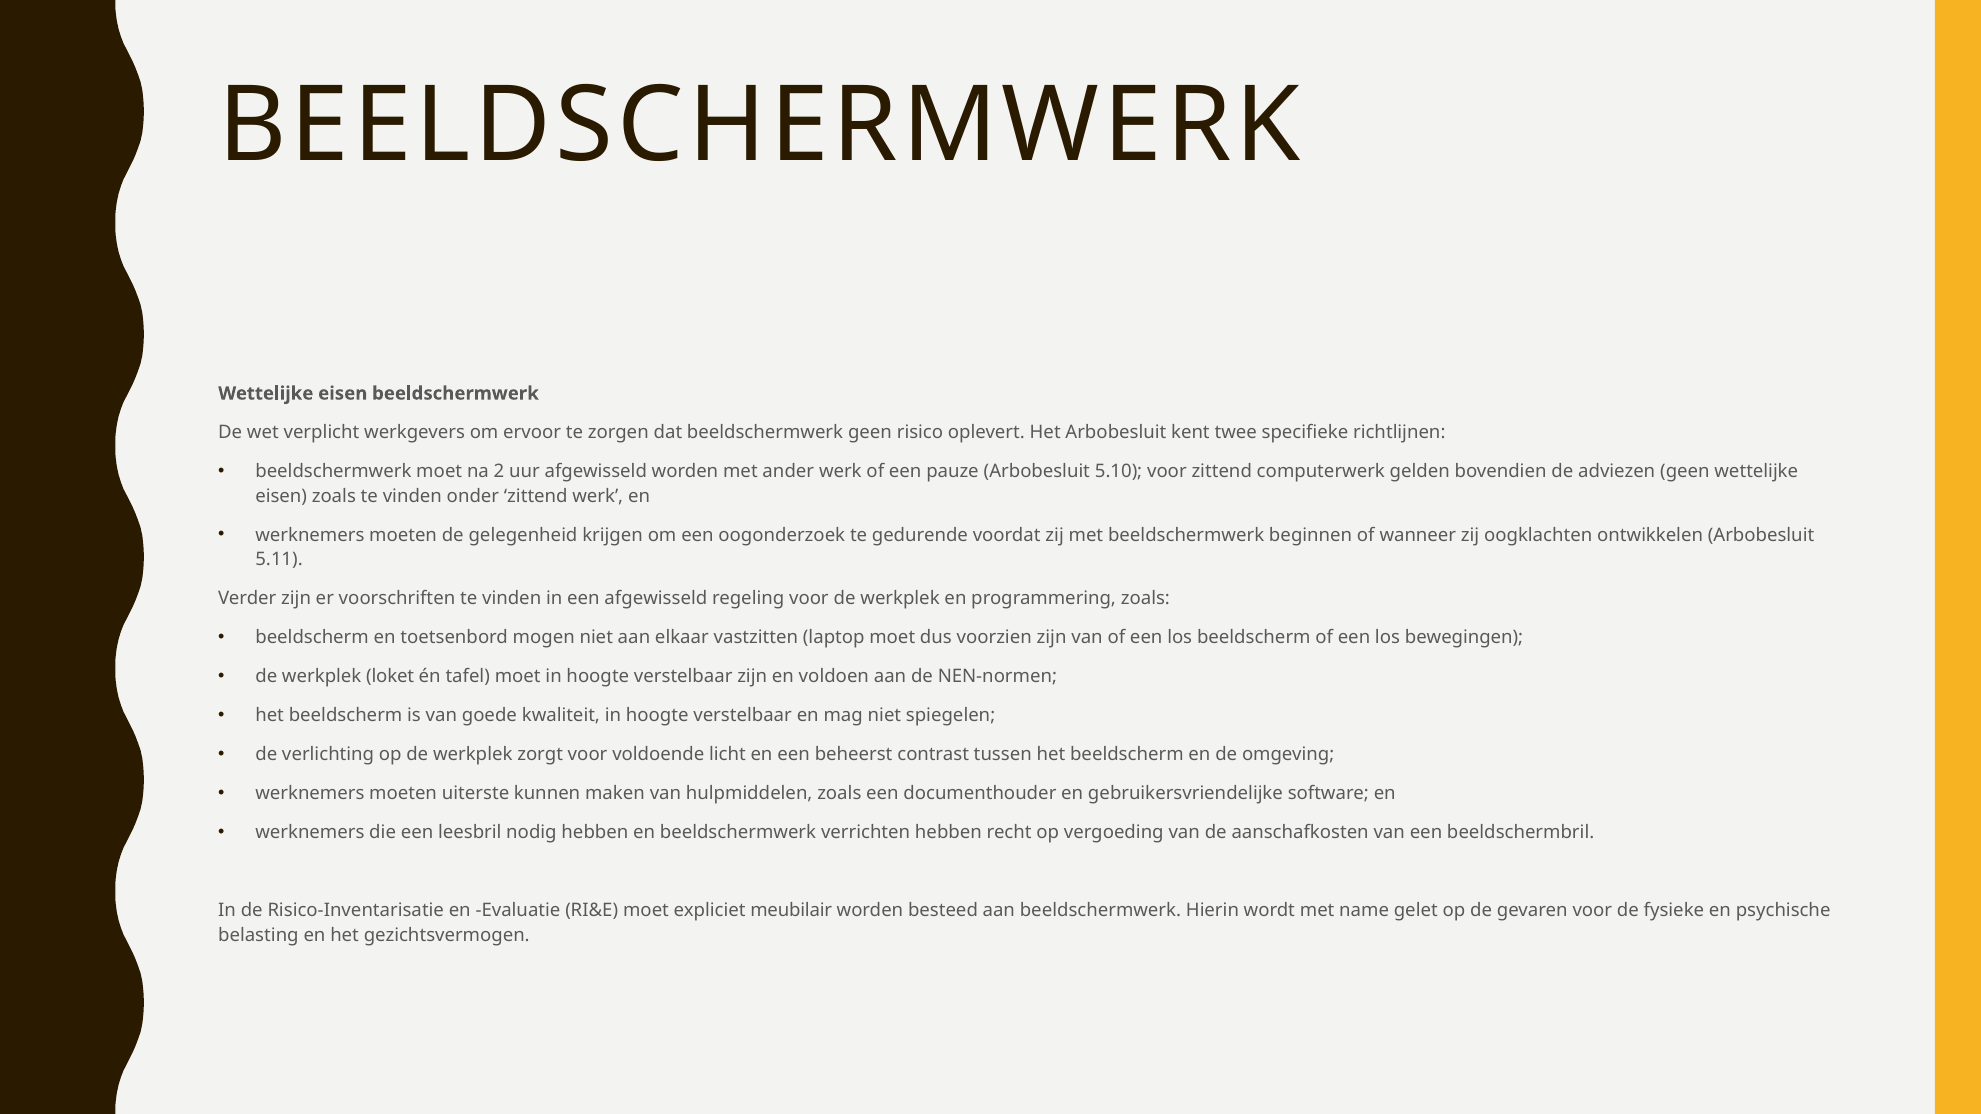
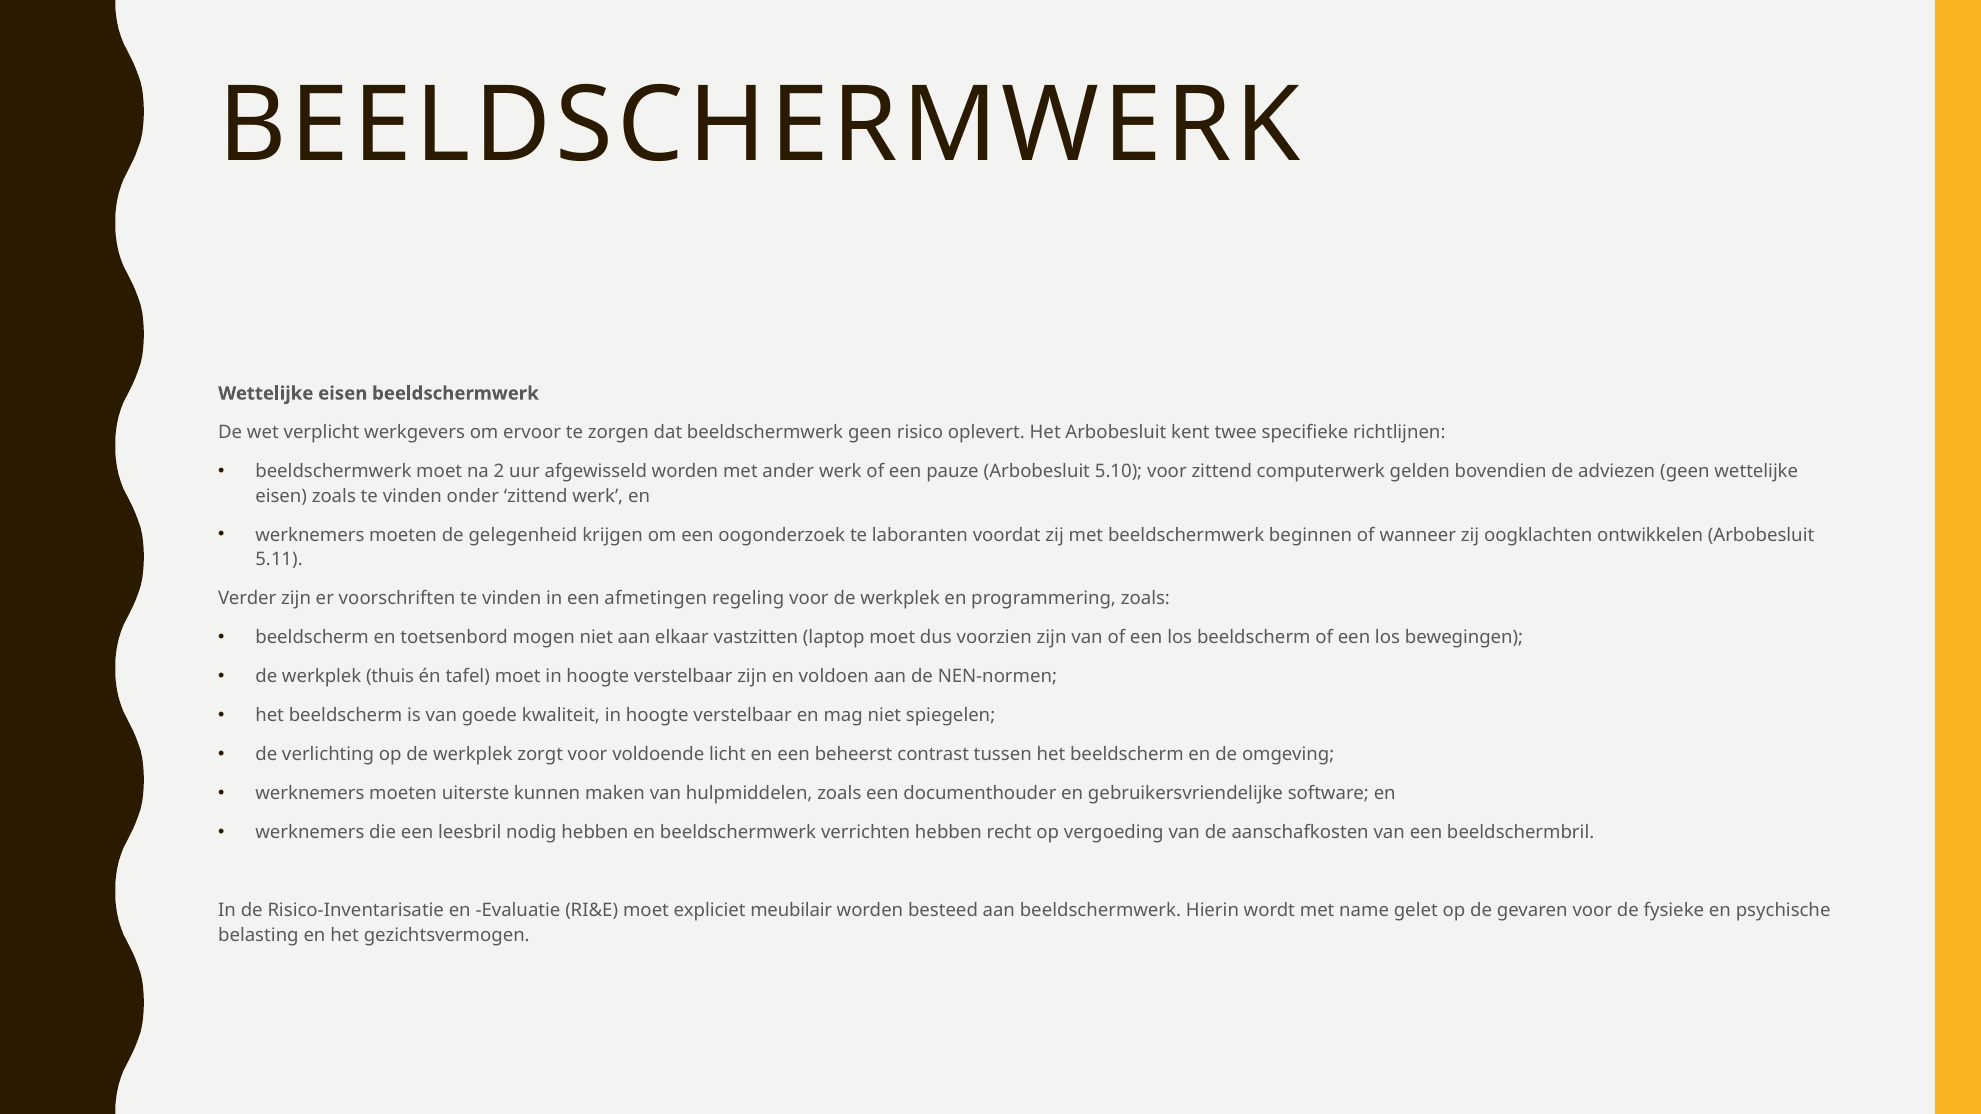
gedurende: gedurende -> laboranten (920, 535)
een afgewisseld: afgewisseld -> afmetingen (656, 599)
loket: loket -> thuis (390, 677)
